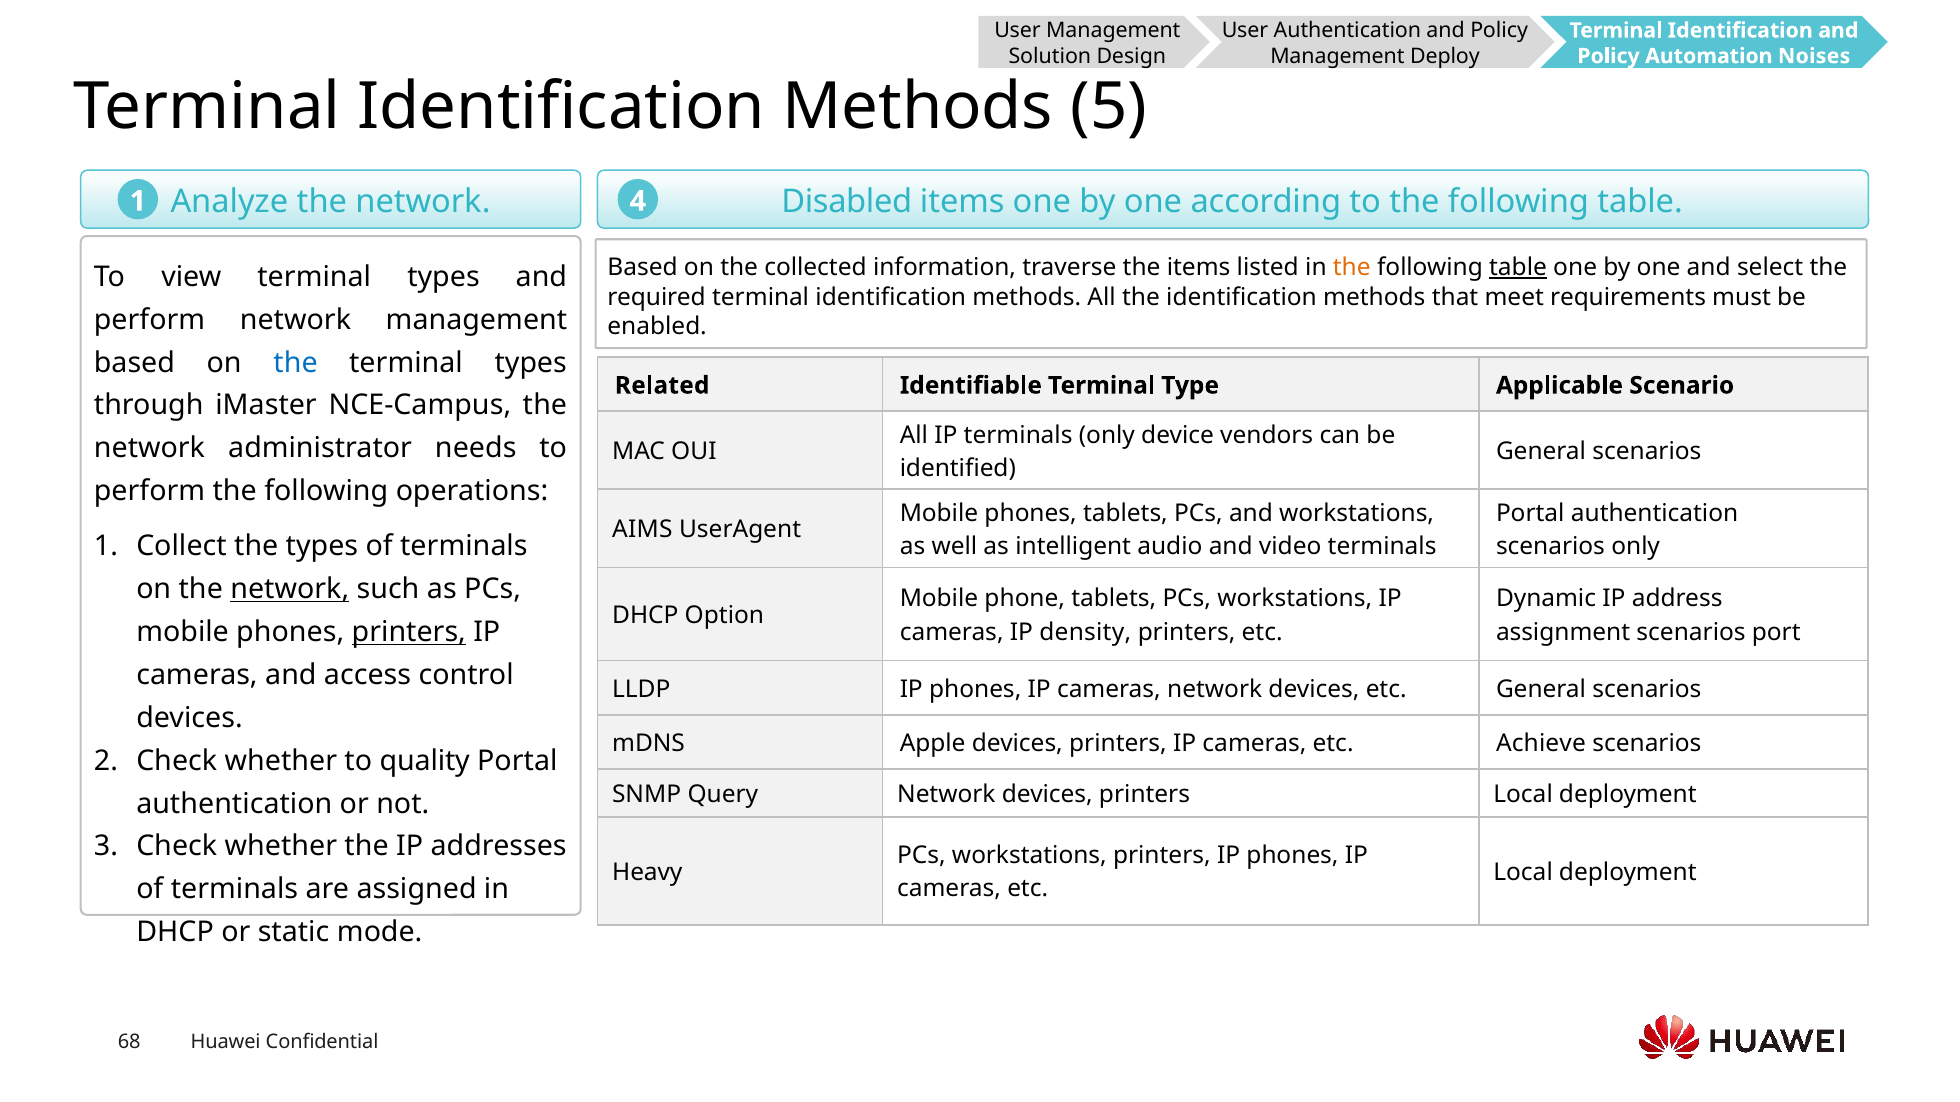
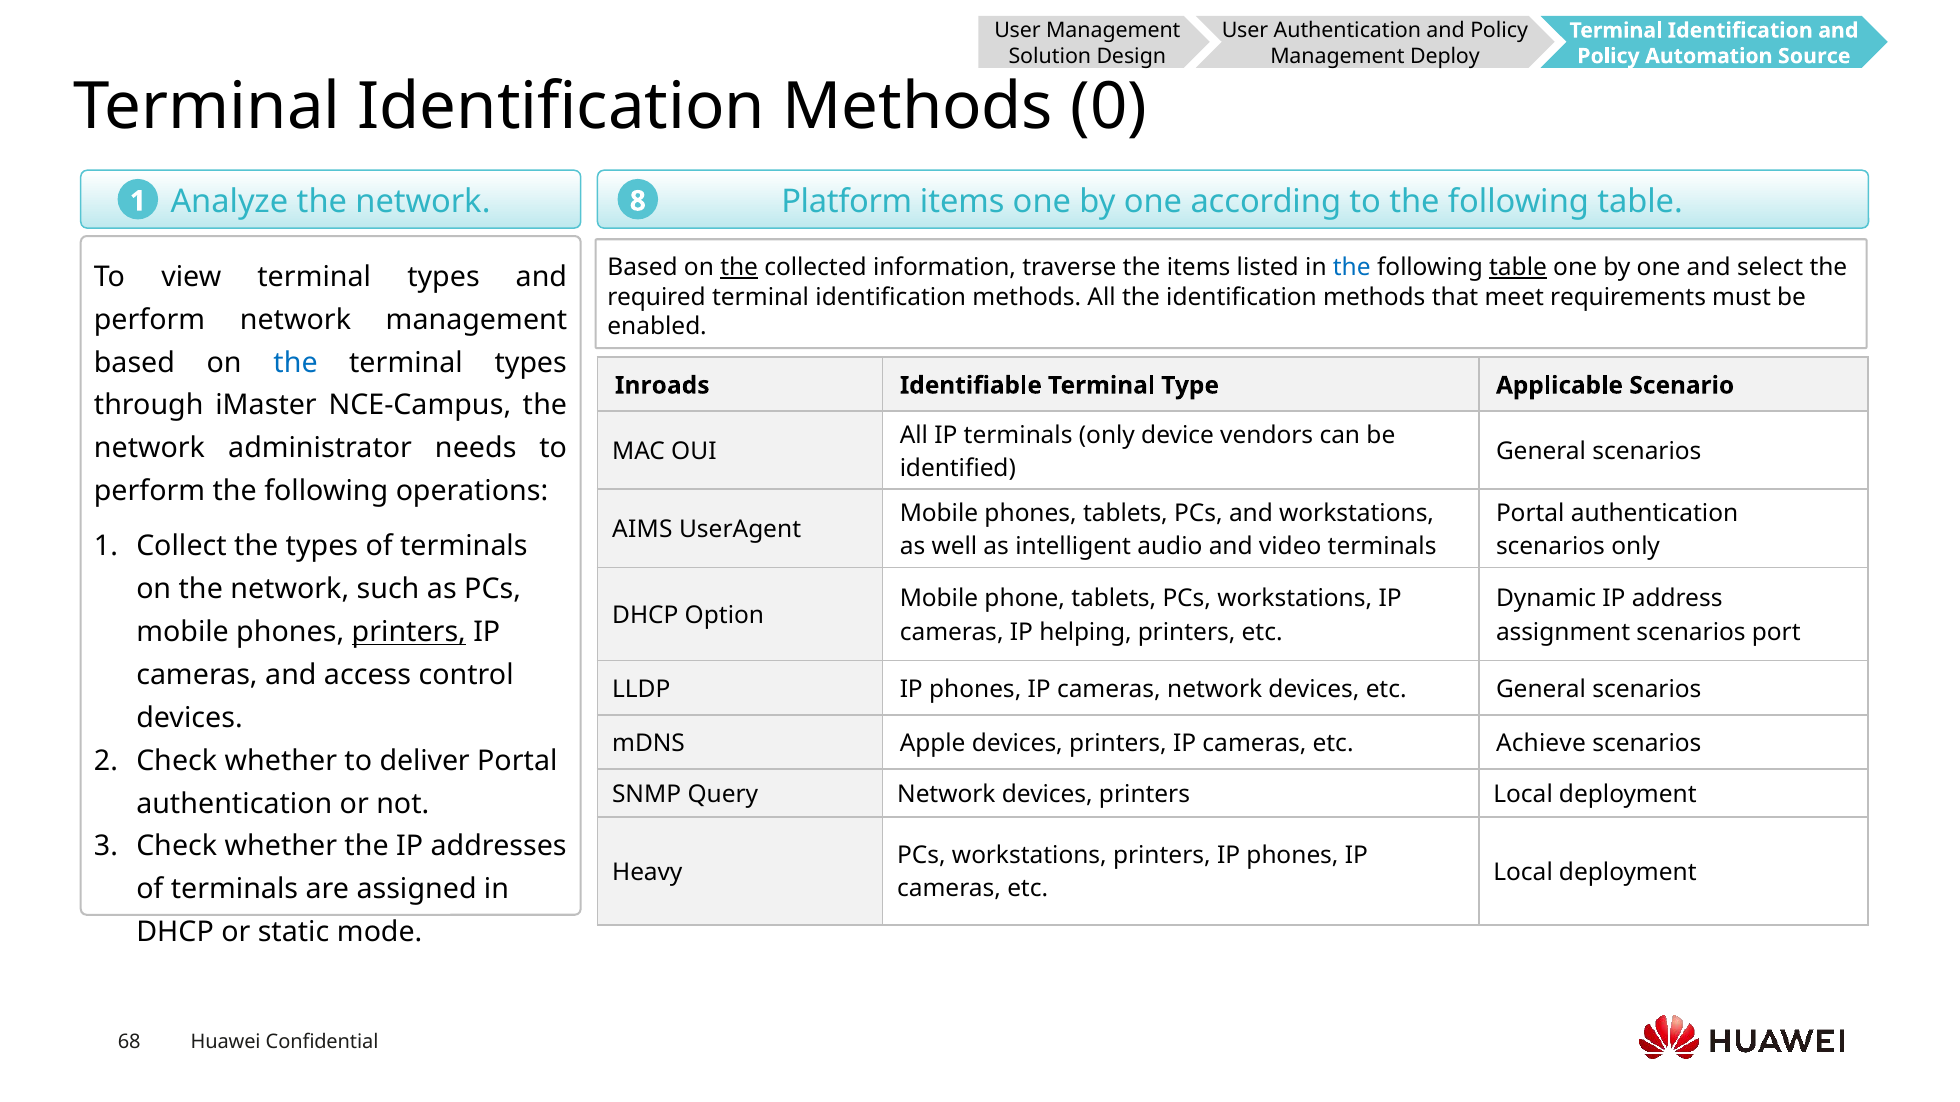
Noises: Noises -> Source (1814, 56)
5: 5 -> 0 (1109, 107)
Disabled: Disabled -> Platform (847, 202)
4: 4 -> 8 (638, 201)
the underline: none -> present (739, 268)
the colour: orange -> blue (1352, 268)
Related: Related -> Inroads (662, 386)
network underline: present -> none (290, 590)
density: density -> helping (1085, 632)
quality: quality -> deliver (425, 761)
